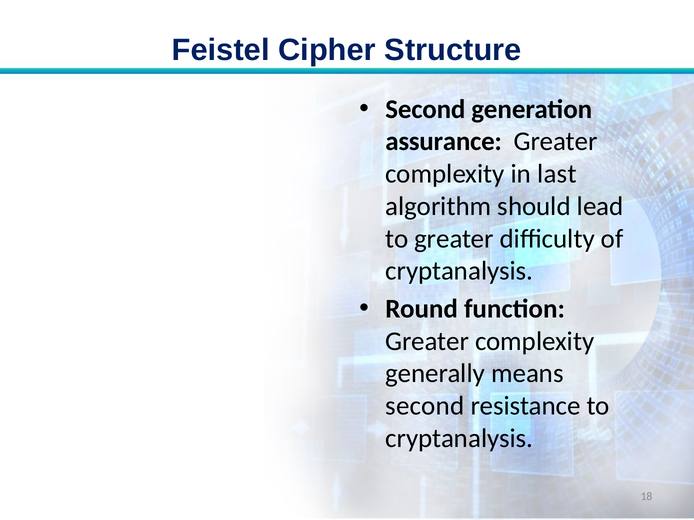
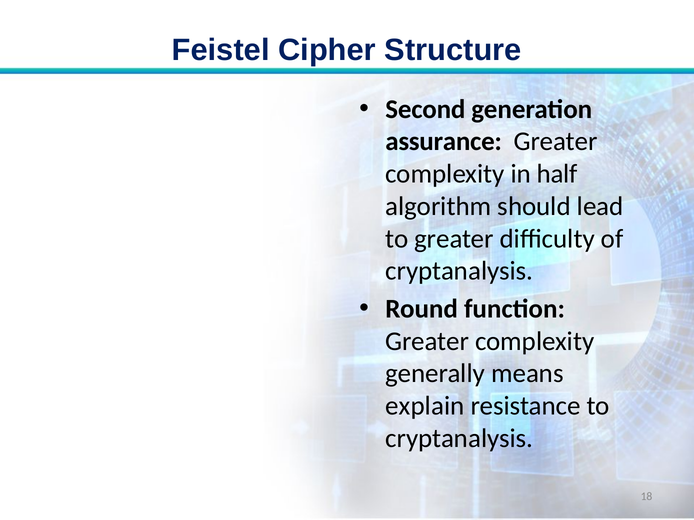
last: last -> half (557, 174)
second: second -> explain (425, 406)
